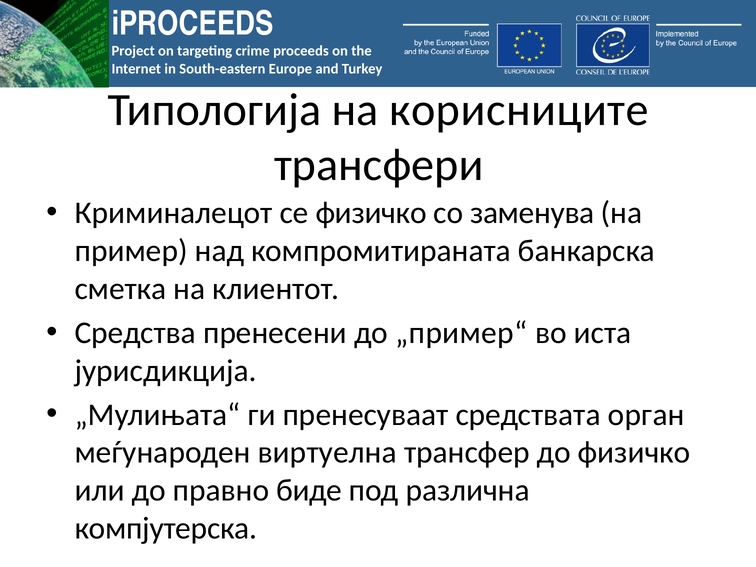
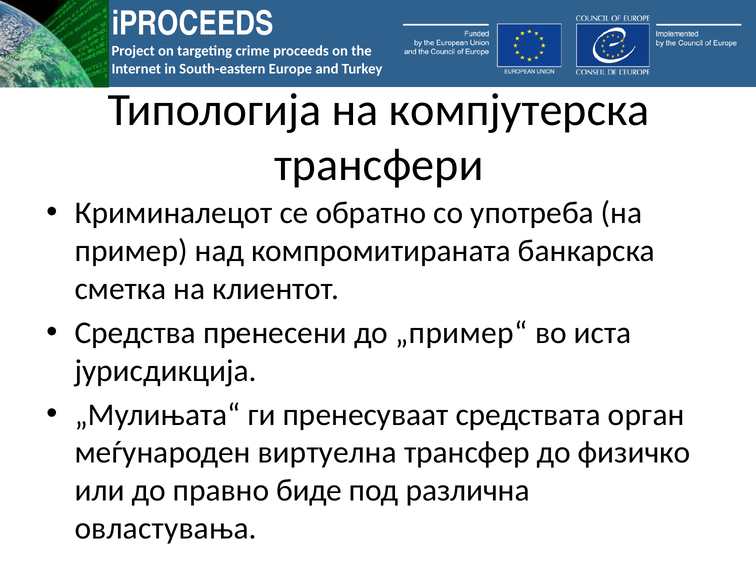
корисниците: корисниците -> компјутерска (519, 110)
се физичко: физичко -> обратно (371, 213)
заменува: заменува -> употреба (532, 213)
компјутерска: компјутерска -> овластувања (166, 528)
